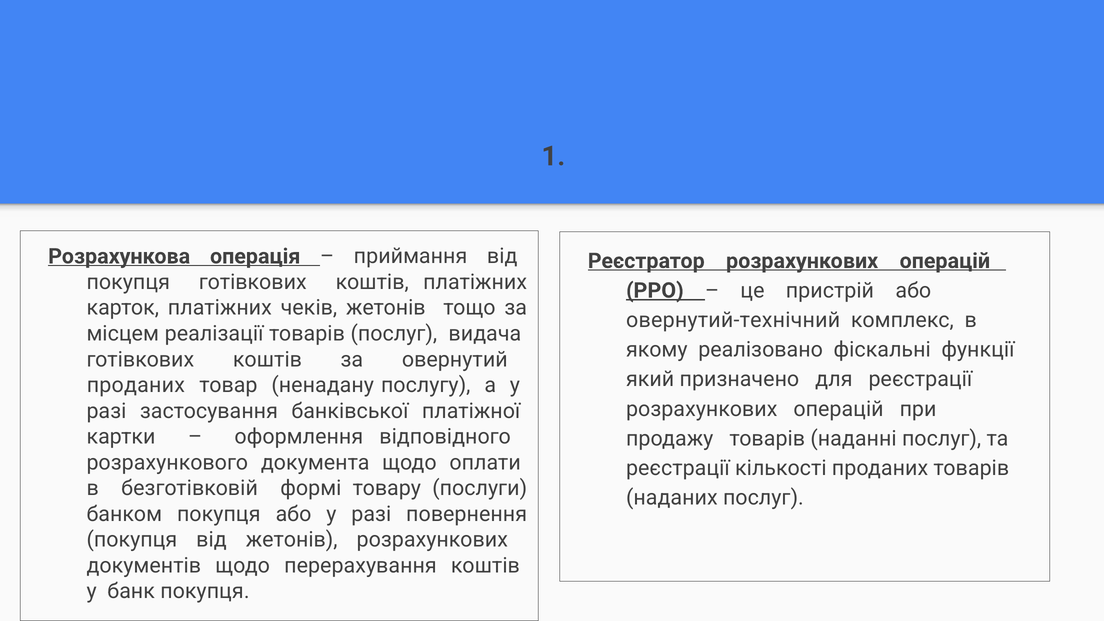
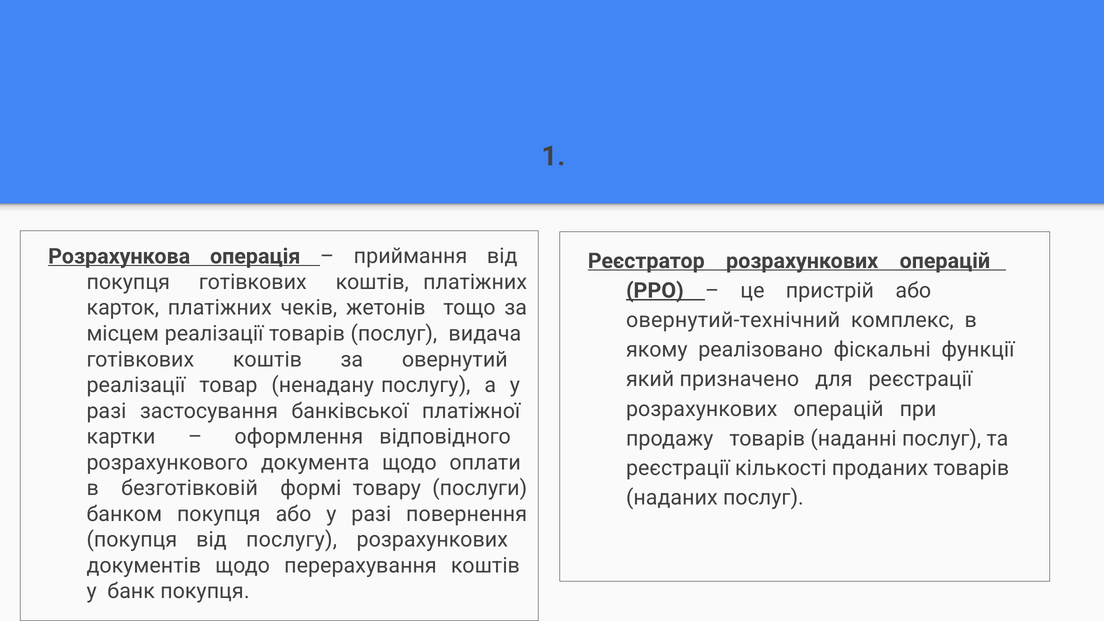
проданих: проданих -> реалізації (136, 385)
від жетонів: жетонів -> послугу (292, 540)
